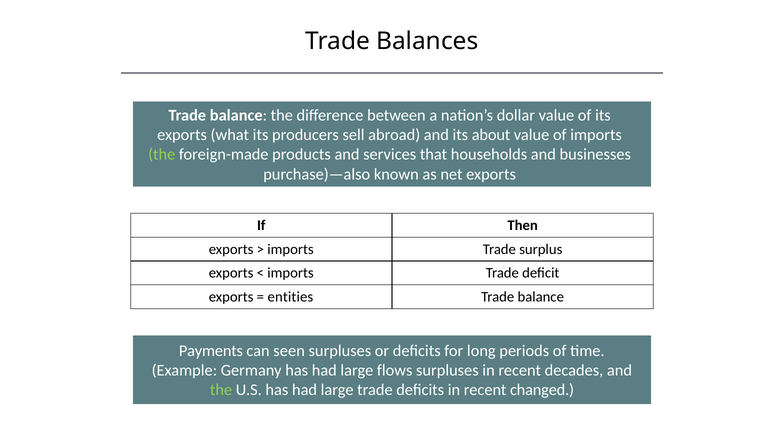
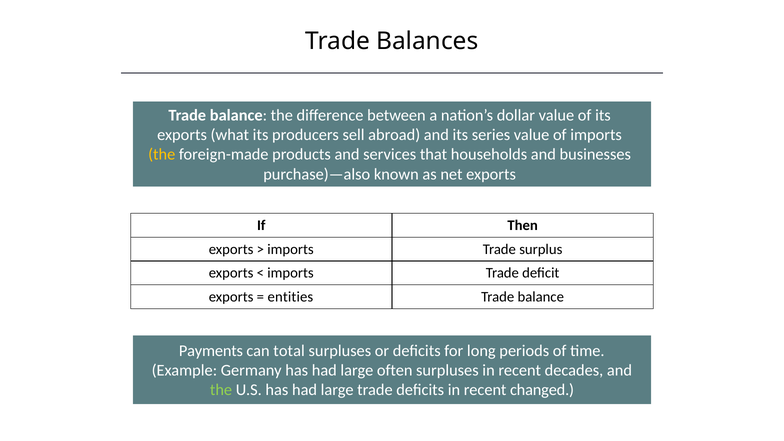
about: about -> series (491, 135)
the colour: light green -> yellow (162, 155)
seen: seen -> total (289, 351)
flows: flows -> often (395, 370)
